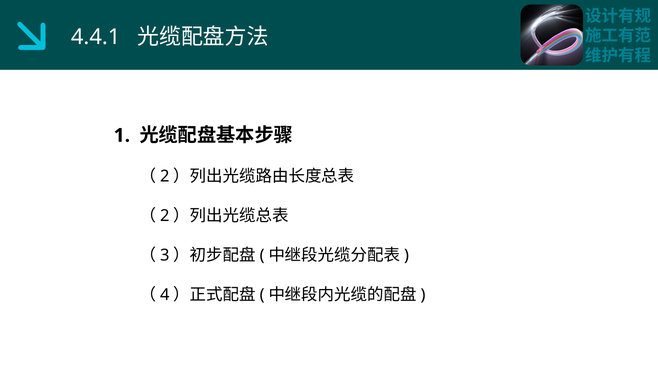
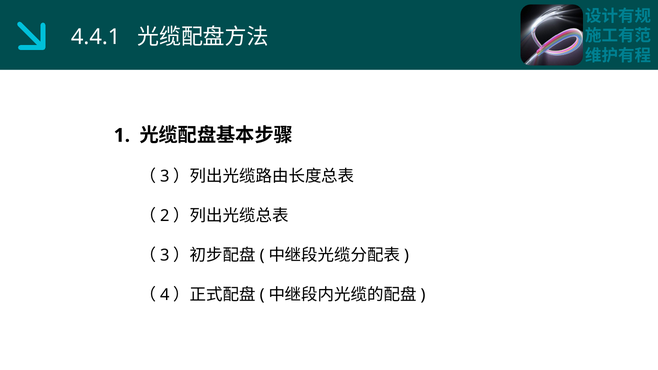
2: 2 -> 3 (165, 176)
